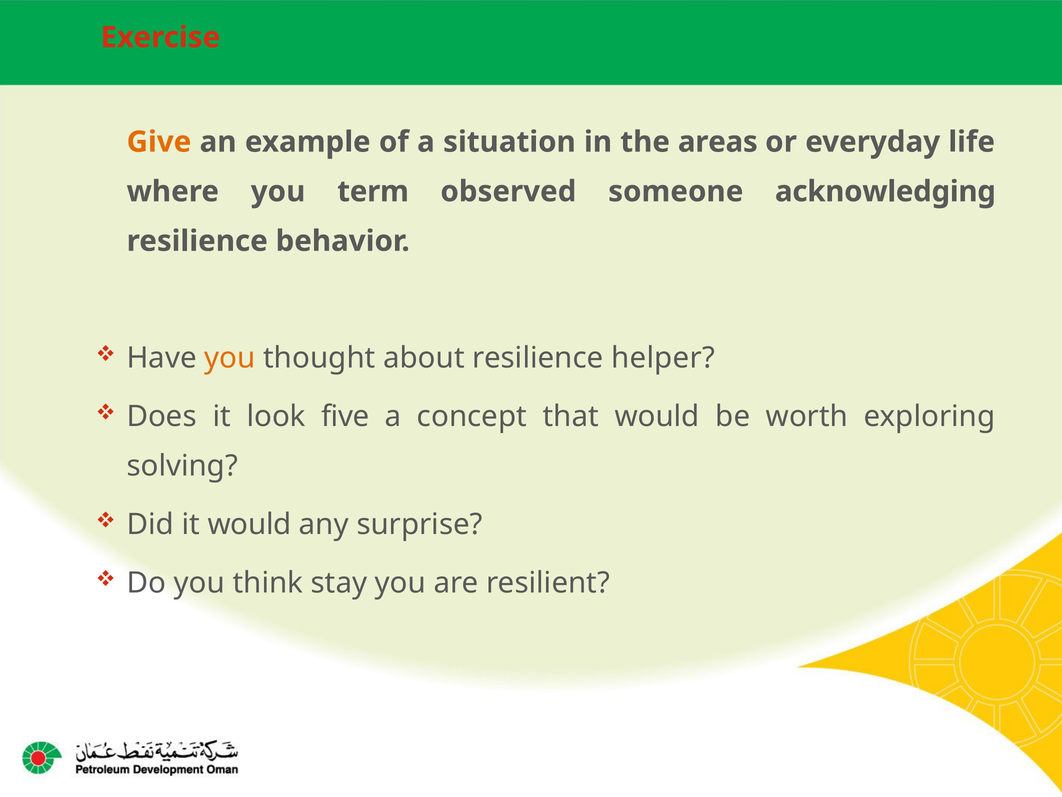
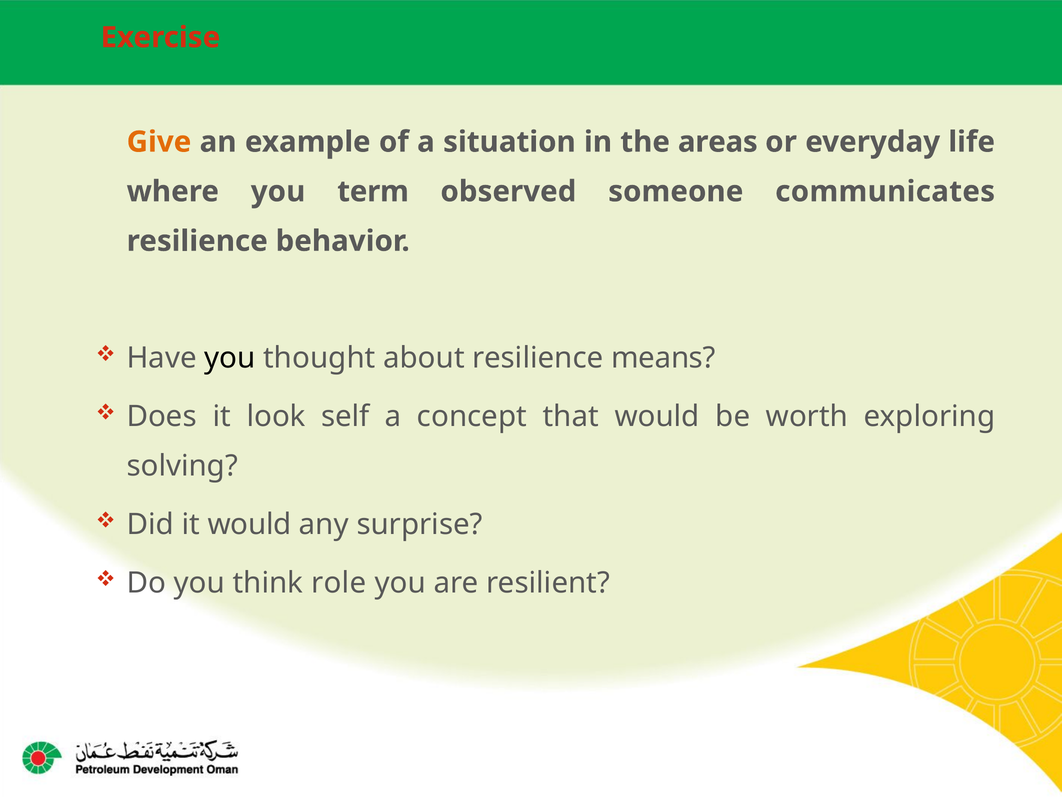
acknowledging: acknowledging -> communicates (885, 191)
you colour: orange -> black (230, 358)
helper: helper -> means (663, 358)
five: five -> self (345, 416)
stay: stay -> role (339, 583)
